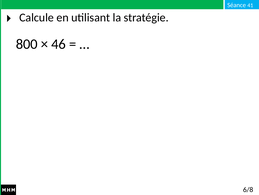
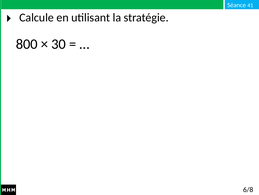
46: 46 -> 30 (59, 44)
